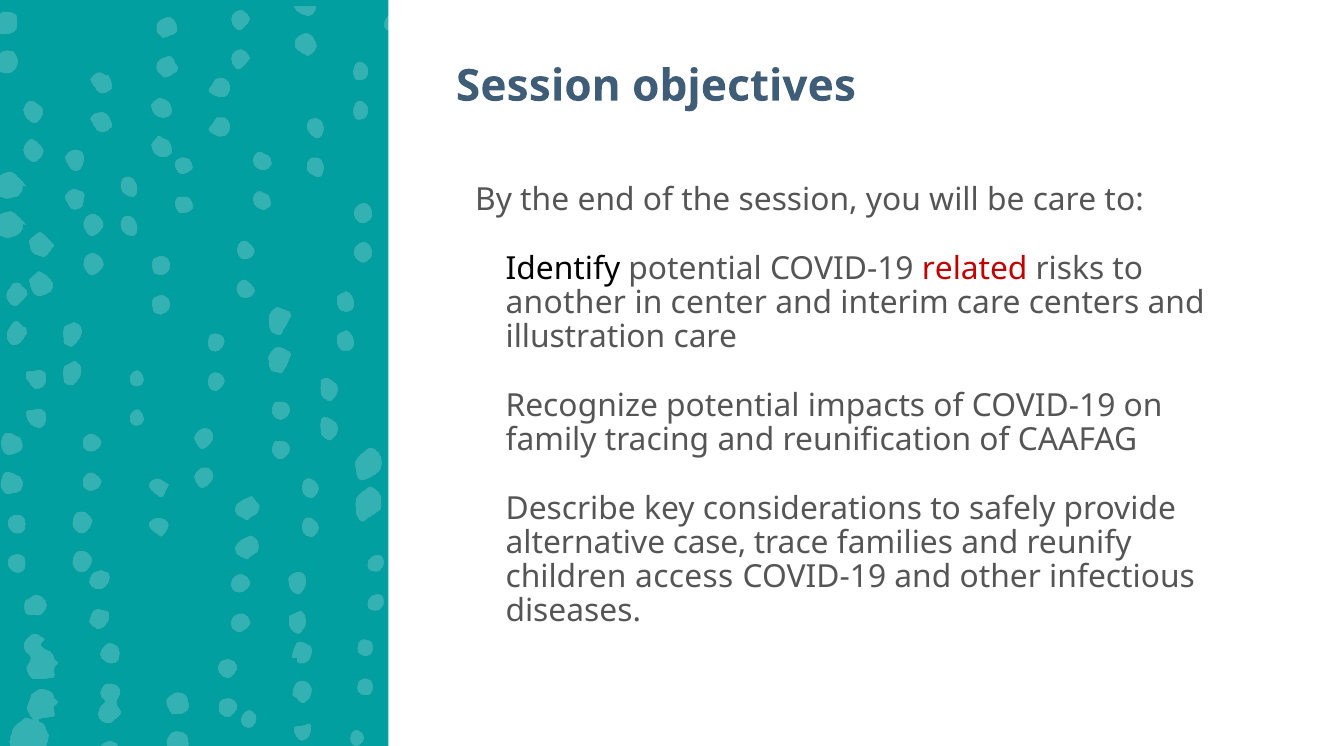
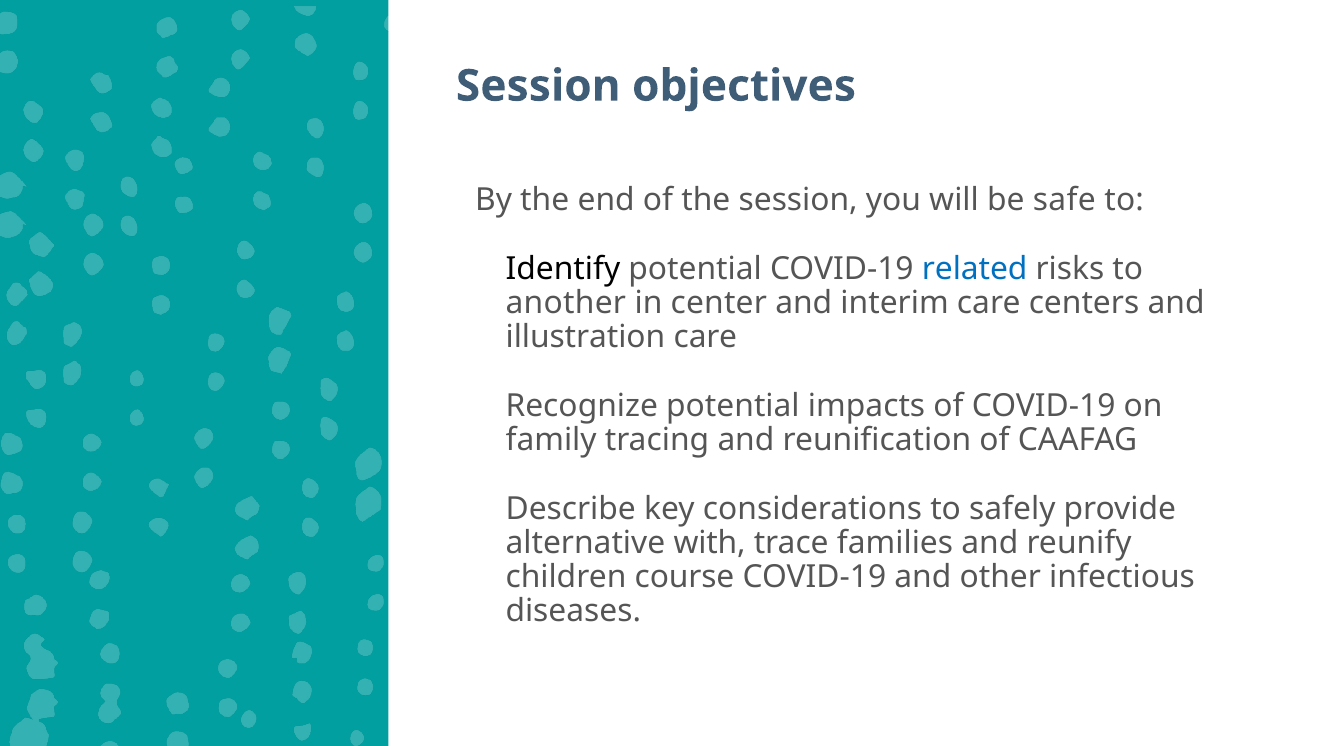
be care: care -> safe (1064, 200)
related colour: red -> blue (975, 268)
case: case -> with (710, 543)
access: access -> course (685, 577)
